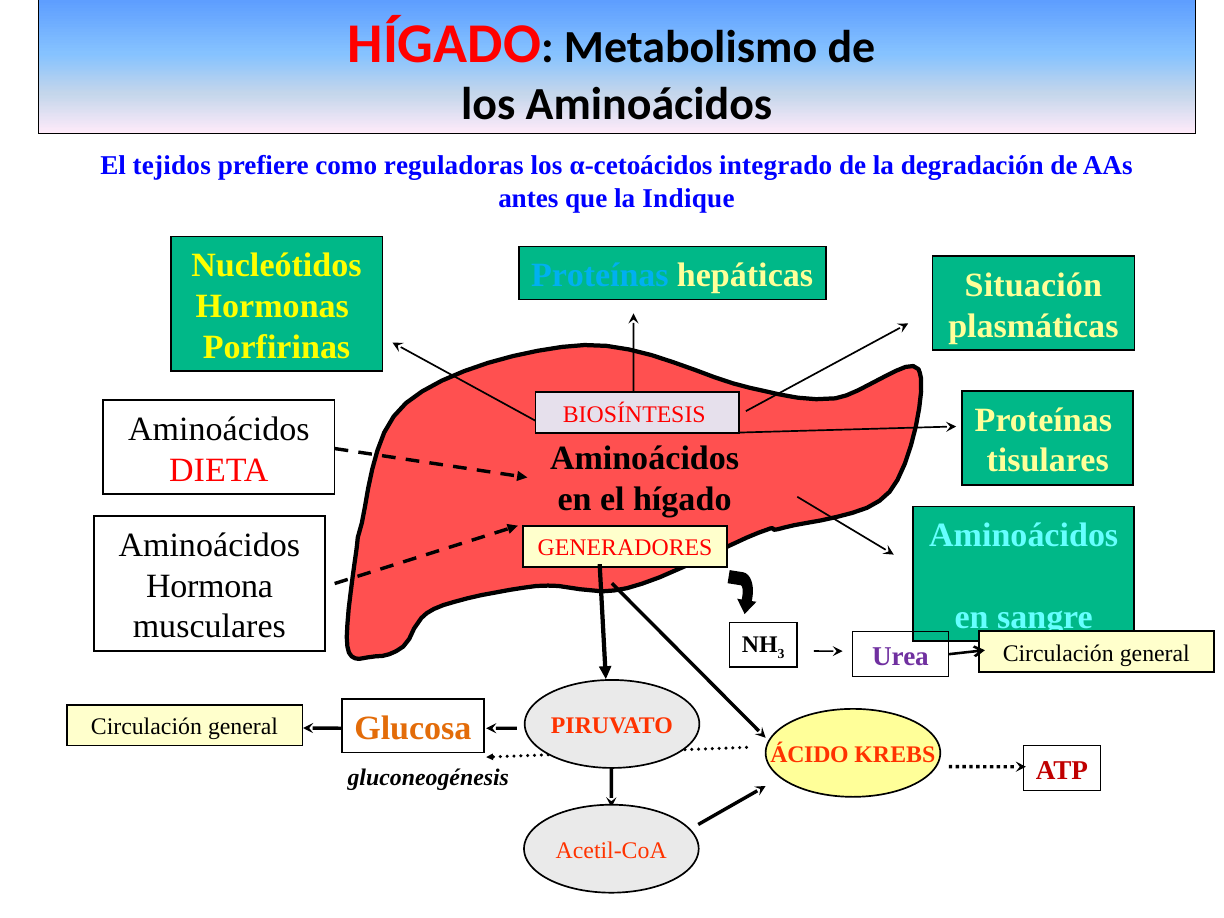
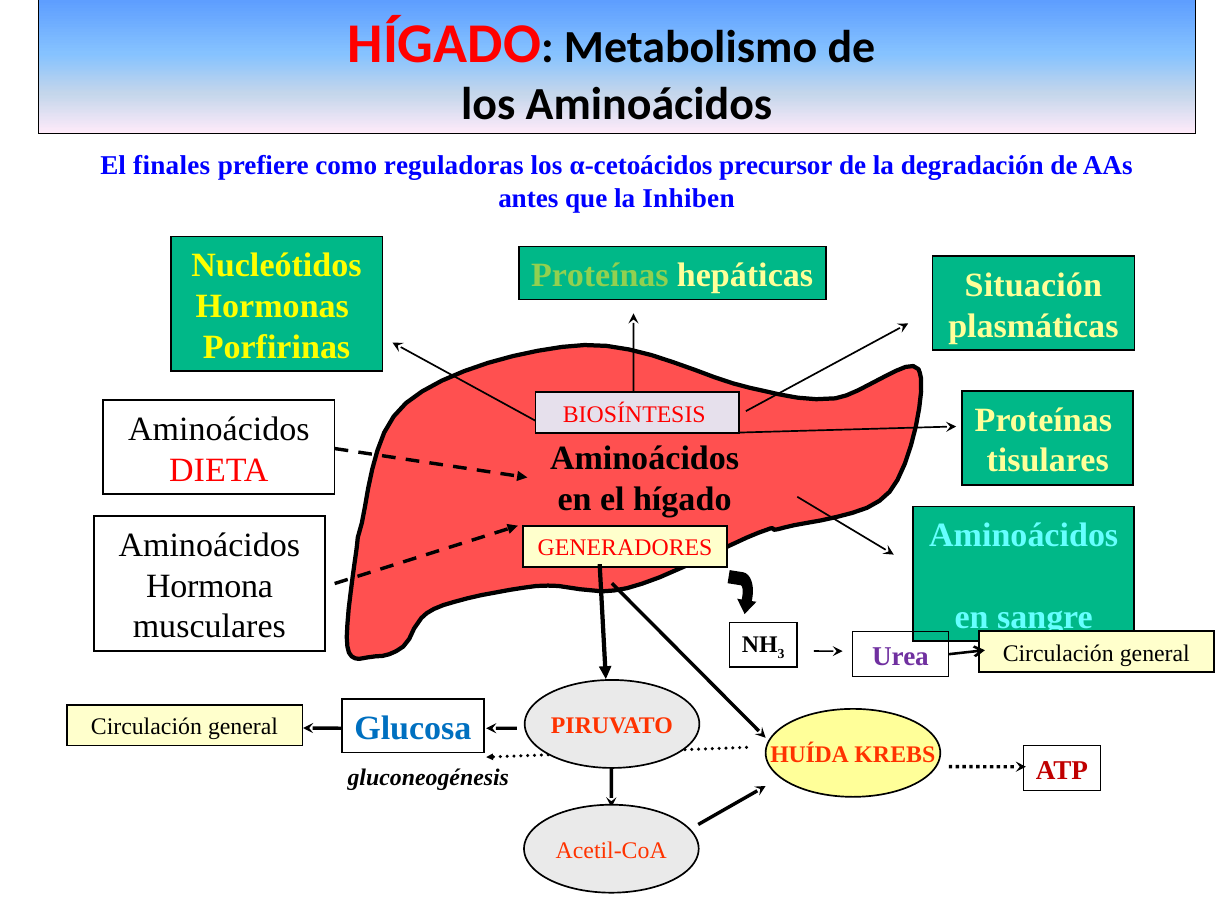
tejidos: tejidos -> finales (172, 166)
integrado: integrado -> precursor (776, 166)
Indique: Indique -> Inhiben (689, 199)
Proteínas colour: light blue -> light green (600, 275)
Glucosa colour: orange -> blue (413, 728)
ÁCIDO: ÁCIDO -> HUÍDA (810, 754)
